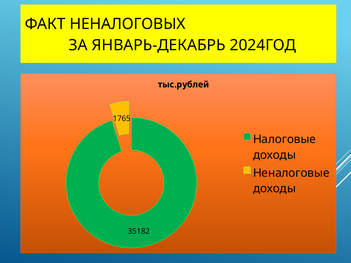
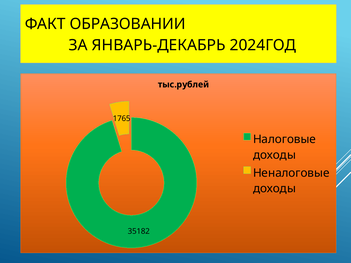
НЕНАЛОГОВЫХ: НЕНАЛОГОВЫХ -> ОБРАЗОВАНИИ (128, 24)
